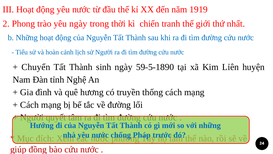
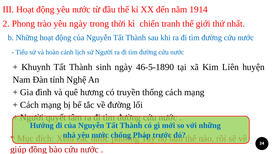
1919: 1919 -> 1914 (199, 10)
Chuyển: Chuyển -> Khuynh (36, 67)
59-5-1890: 59-5-1890 -> 46-5-1890 (155, 67)
